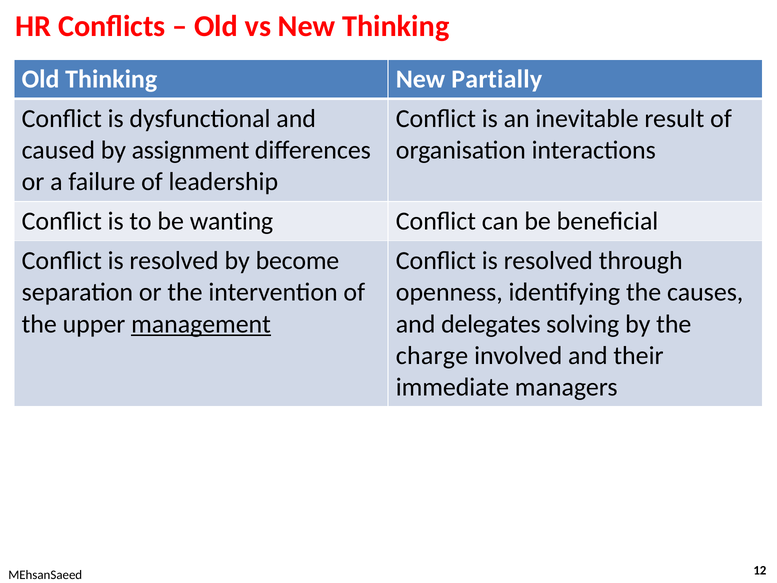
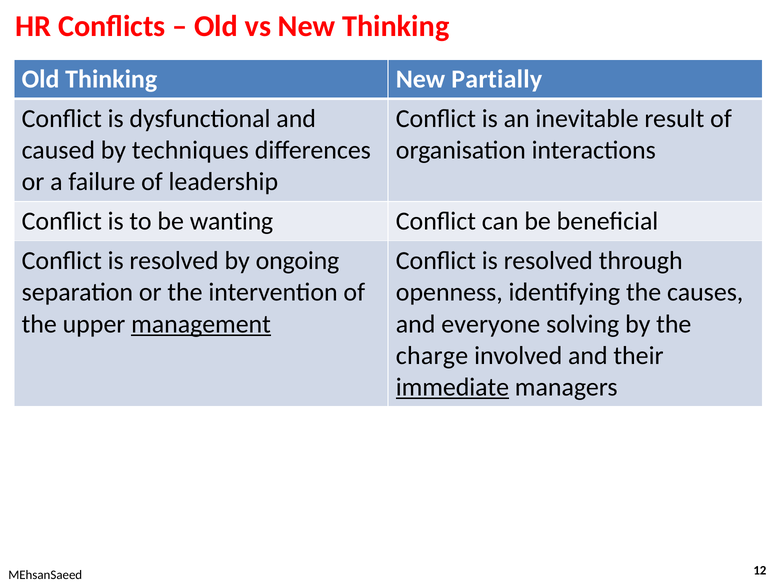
assignment: assignment -> techniques (190, 150)
become: become -> ongoing (297, 261)
delegates: delegates -> everyone (491, 324)
immediate underline: none -> present (452, 387)
